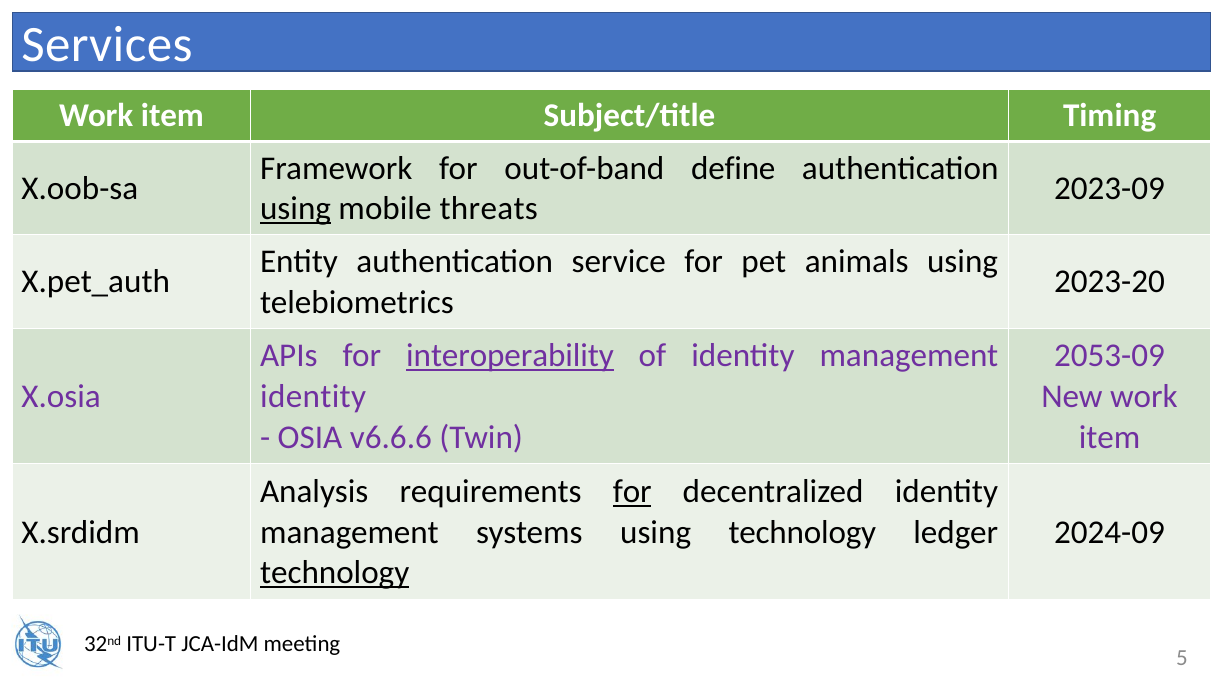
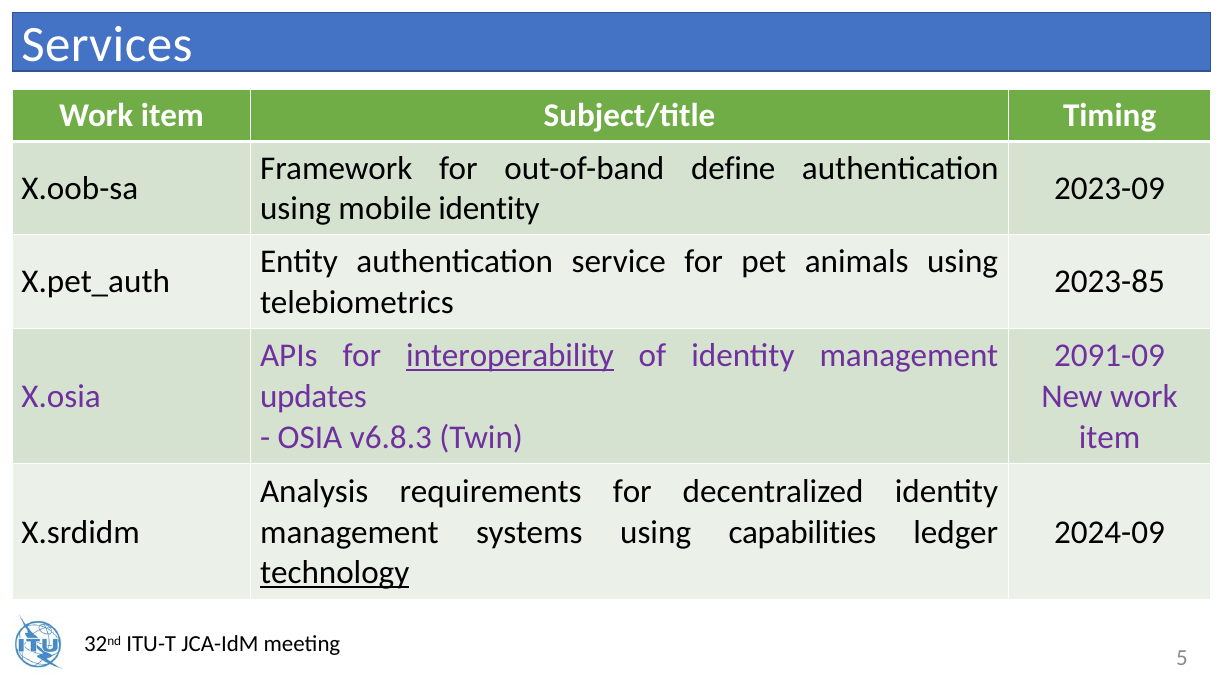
using underline: present -> none (296, 209)
mobile threats: threats -> identity (489, 209)
2023-20: 2023-20 -> 2023-85 (1110, 282)
2053-09: 2053-09 -> 2091-09 (1110, 356)
identity: identity -> updates (313, 396)
v6.6.6: v6.6.6 -> v6.8.3 (391, 437)
for underline: present -> none (632, 491)
using technology: technology -> capabilities (802, 532)
